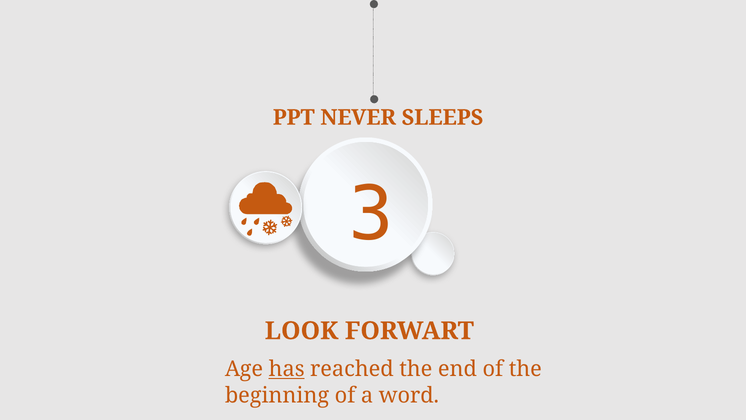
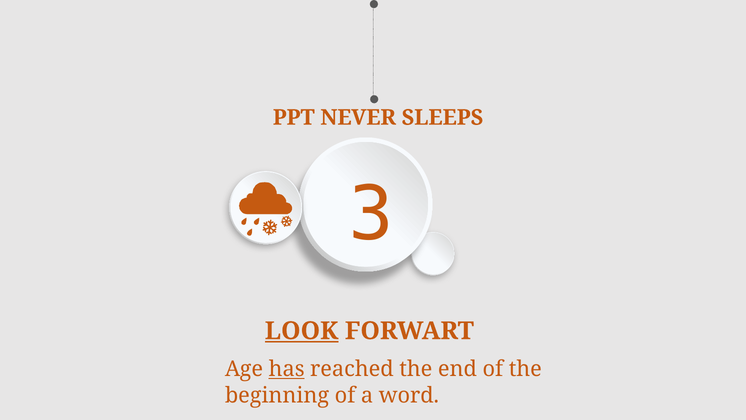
LOOK underline: none -> present (302, 331)
